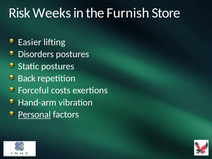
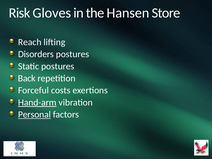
Weeks: Weeks -> Gloves (52, 13)
Furnish: Furnish -> Hansen (128, 13)
Easier: Easier -> Reach (30, 42)
Hand-arm underline: none -> present (37, 102)
